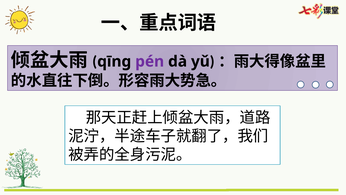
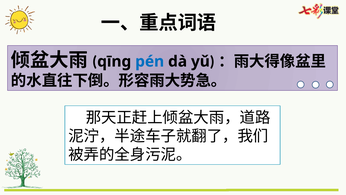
pén colour: purple -> blue (150, 61)
